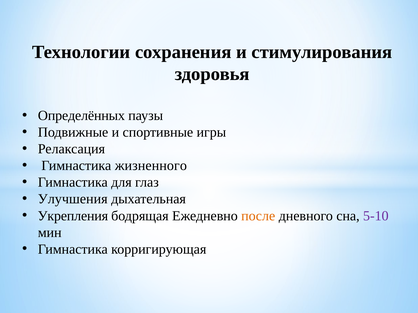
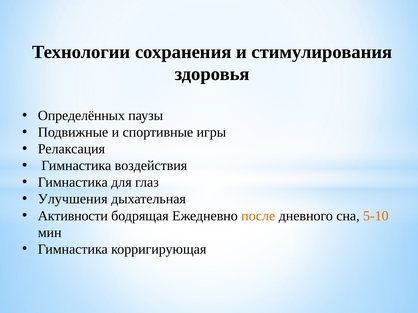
жизненного: жизненного -> воздействия (151, 166)
Укрепления: Укрепления -> Активности (73, 216)
5-10 colour: purple -> orange (376, 216)
